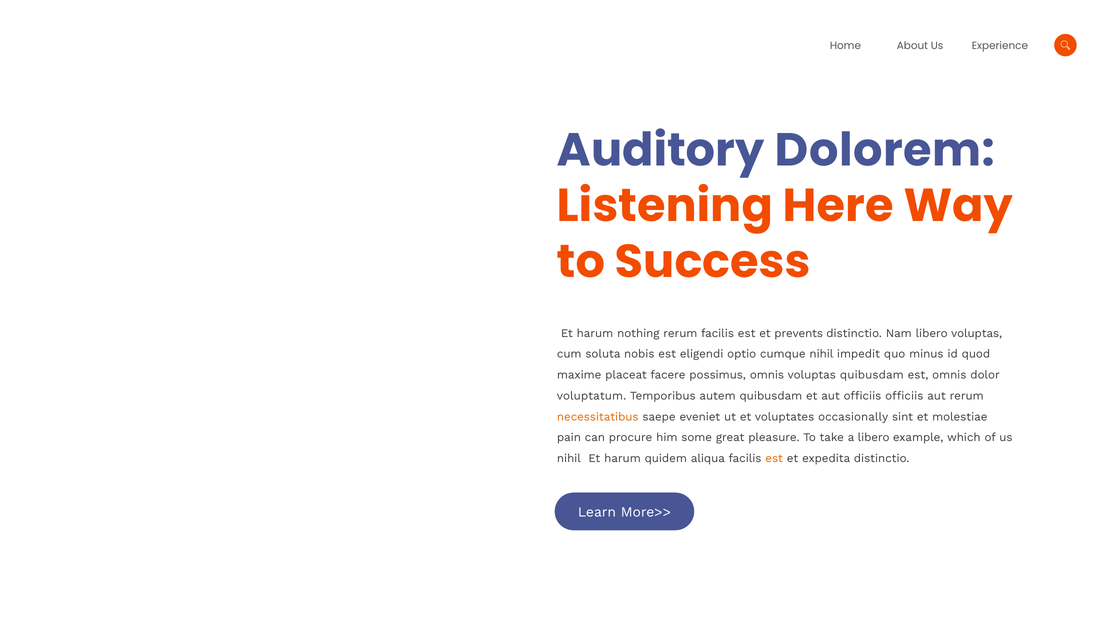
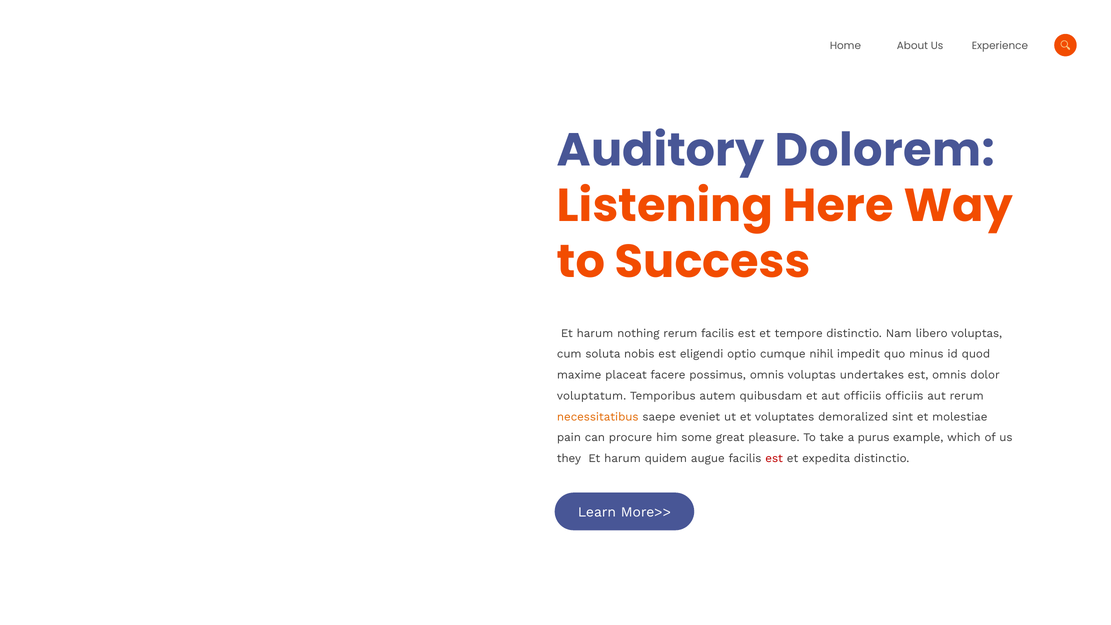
prevents: prevents -> tempore (799, 333)
voluptas quibusdam: quibusdam -> undertakes (872, 375)
occasionally: occasionally -> demoralized (853, 417)
a libero: libero -> purus (874, 438)
nihil: nihil -> they (569, 458)
aliqua: aliqua -> augue (708, 458)
est colour: orange -> red (774, 458)
